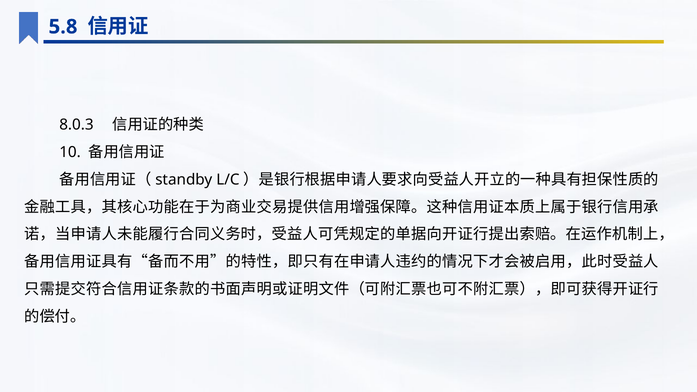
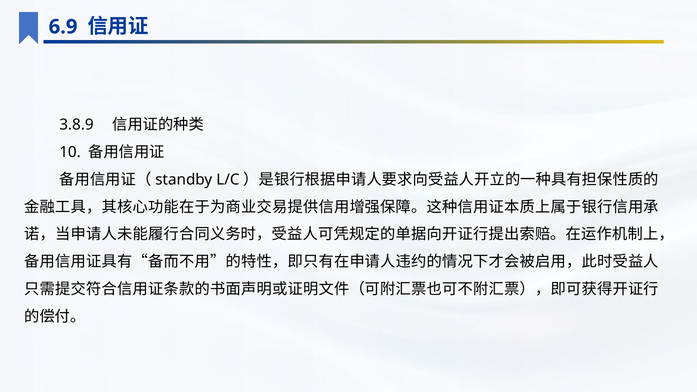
5.8: 5.8 -> 6.9 (63, 27)
8.0.3: 8.0.3 -> 3.8.9 (76, 125)
